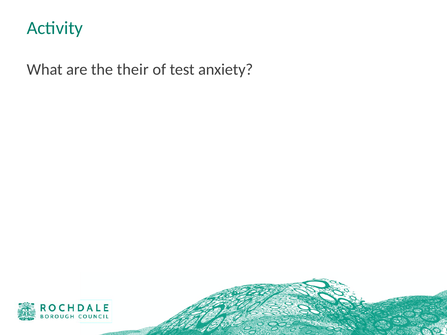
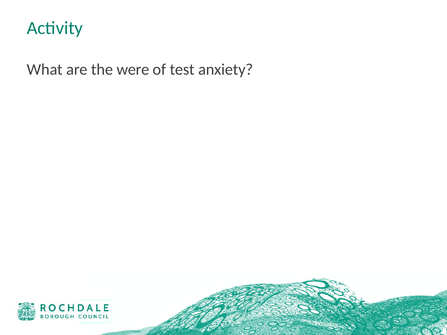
their: their -> were (133, 70)
